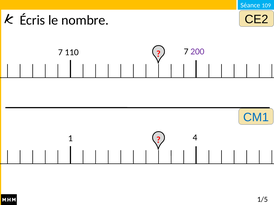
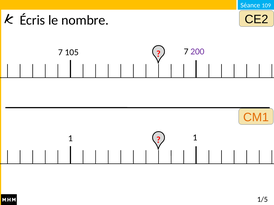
110: 110 -> 105 (72, 52)
CM1 colour: blue -> orange (256, 118)
1 4: 4 -> 1 (195, 138)
